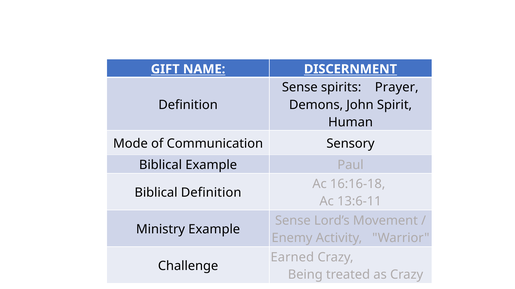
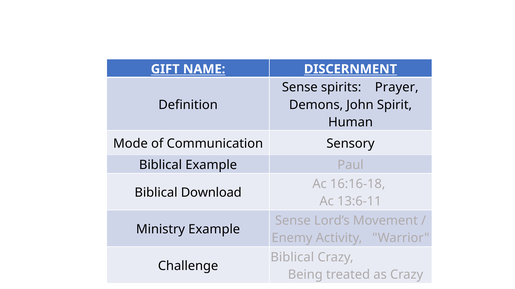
Biblical Definition: Definition -> Download (211, 193)
Earned: Earned -> Biblical (292, 258)
